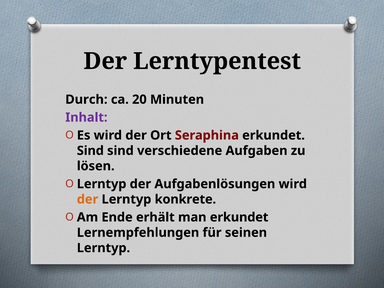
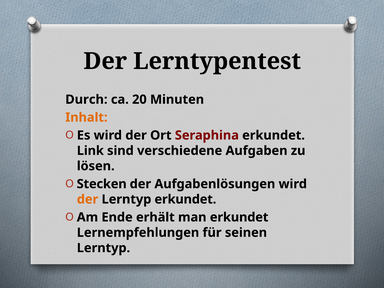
Inhalt colour: purple -> orange (86, 117)
Sind: Sind -> Link (90, 151)
Lerntyp: Lerntyp -> Stecken (102, 184)
Lerntyp konkrete: konkrete -> erkundet (185, 199)
